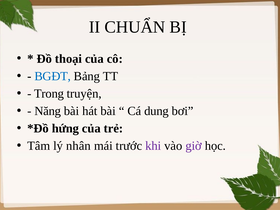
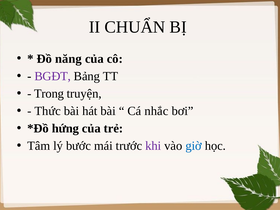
thoại: thoại -> năng (68, 59)
BGĐT colour: blue -> purple (53, 76)
Năng: Năng -> Thức (48, 111)
dung: dung -> nhắc (156, 111)
nhân: nhân -> bước (78, 146)
giờ colour: purple -> blue (194, 146)
